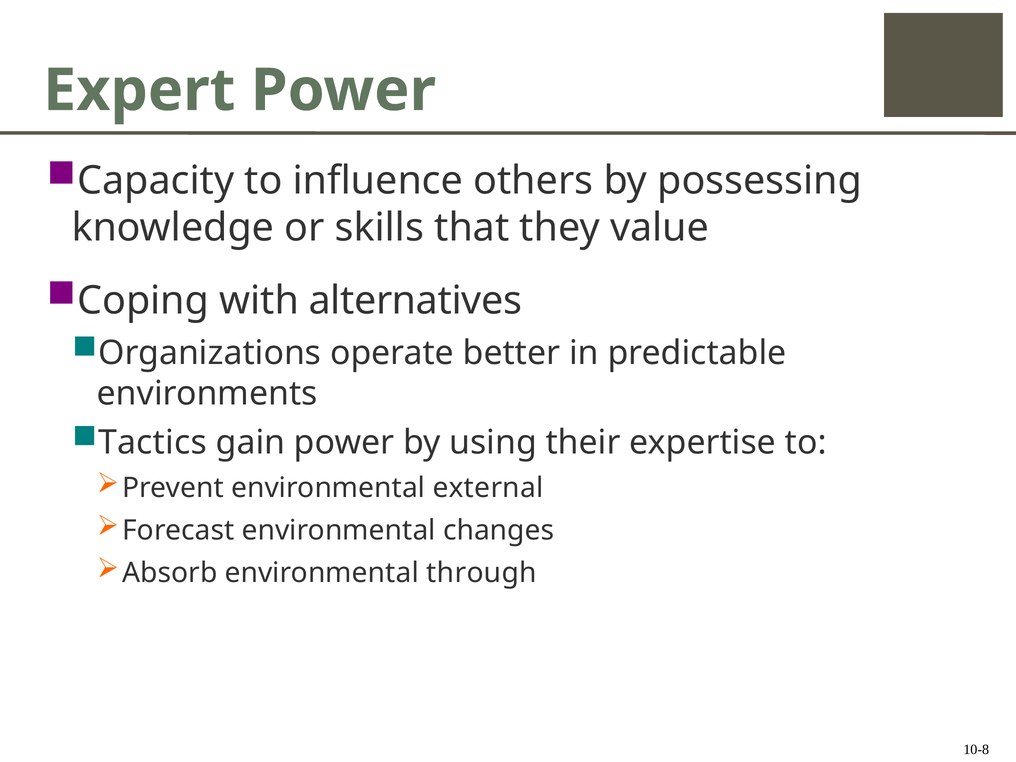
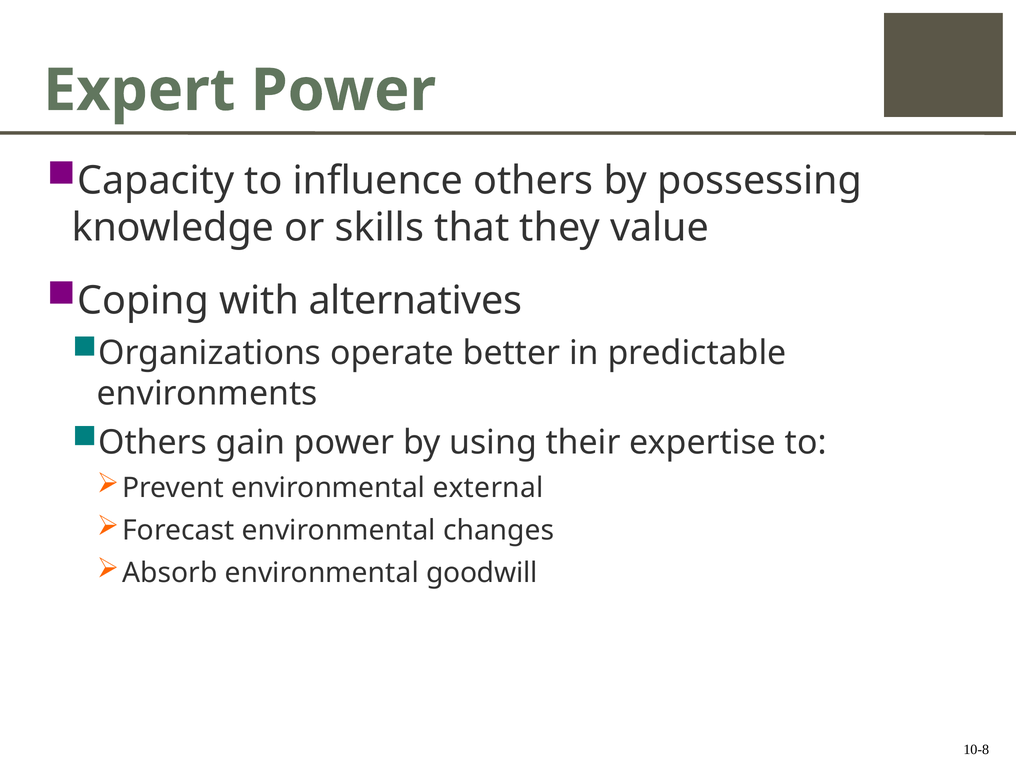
Tactics: Tactics -> Others (153, 443)
through: through -> goodwill (482, 573)
